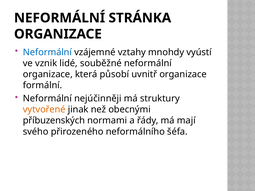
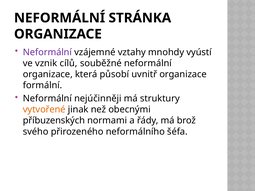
Neformální colour: blue -> purple (47, 52)
lidé: lidé -> cílů (69, 63)
mají: mají -> brož (186, 121)
